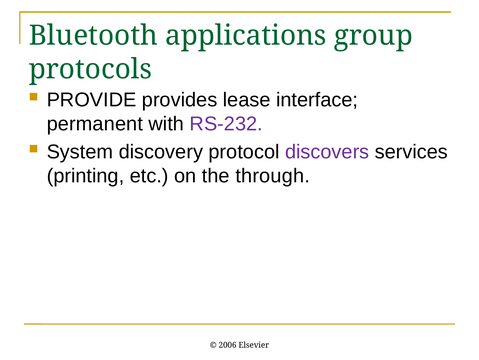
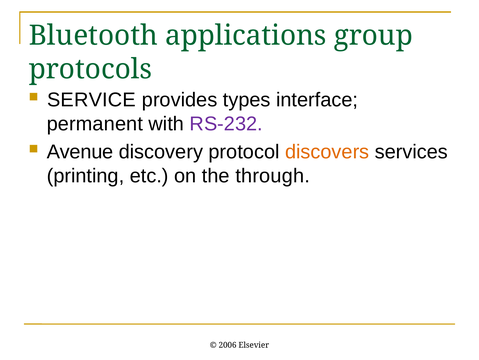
PROVIDE: PROVIDE -> SERVICE (91, 100)
lease: lease -> types (247, 100)
System: System -> Avenue (80, 151)
discovers colour: purple -> orange (327, 151)
